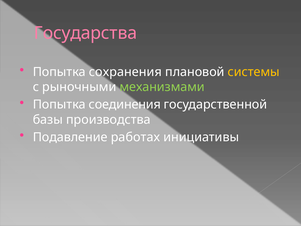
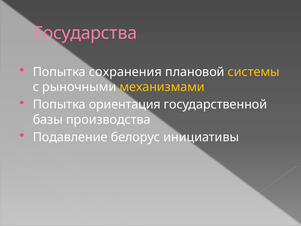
механизмами colour: light green -> yellow (162, 87)
соединения: соединения -> ориентация (125, 104)
работах: работах -> белорус (135, 137)
